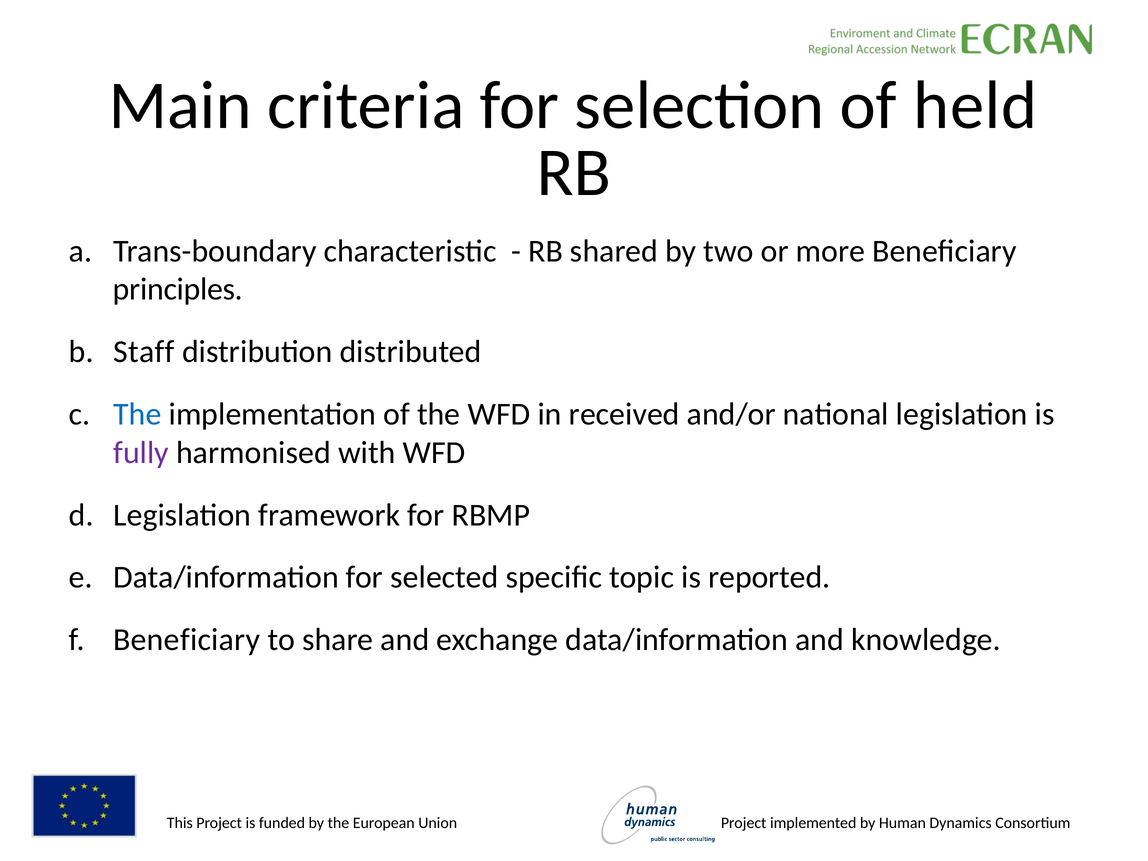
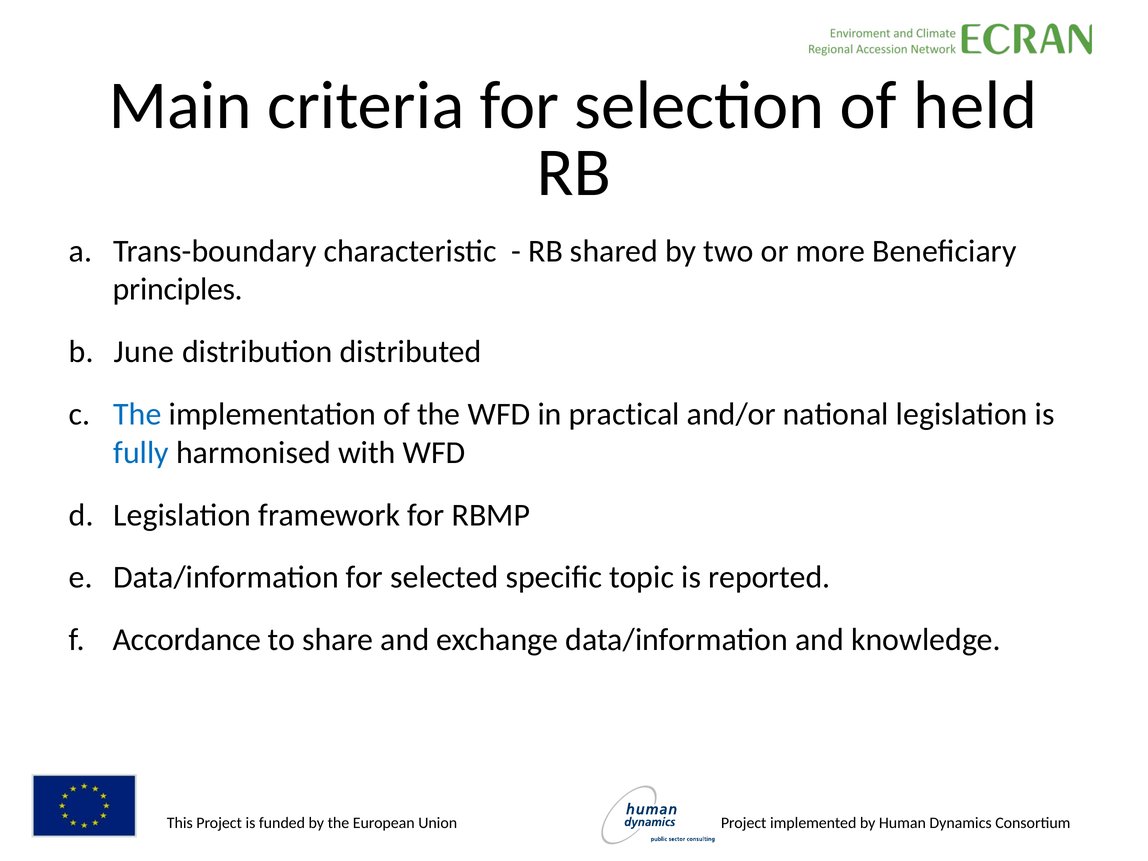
Staff: Staff -> June (144, 352)
received: received -> practical (624, 414)
fully colour: purple -> blue (141, 453)
Beneficiary: Beneficiary -> Accordance (187, 640)
